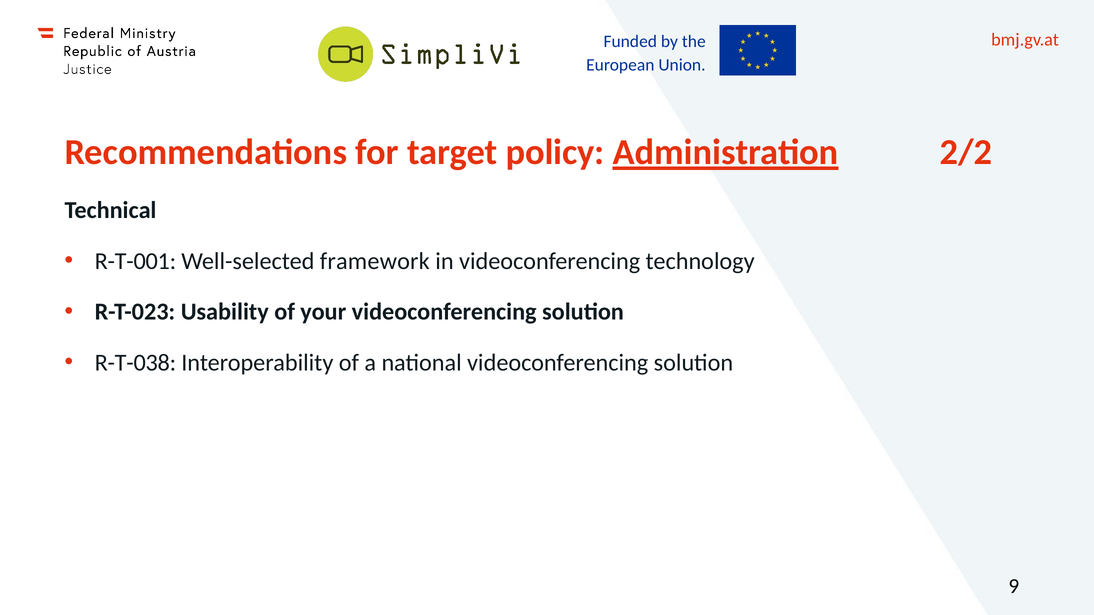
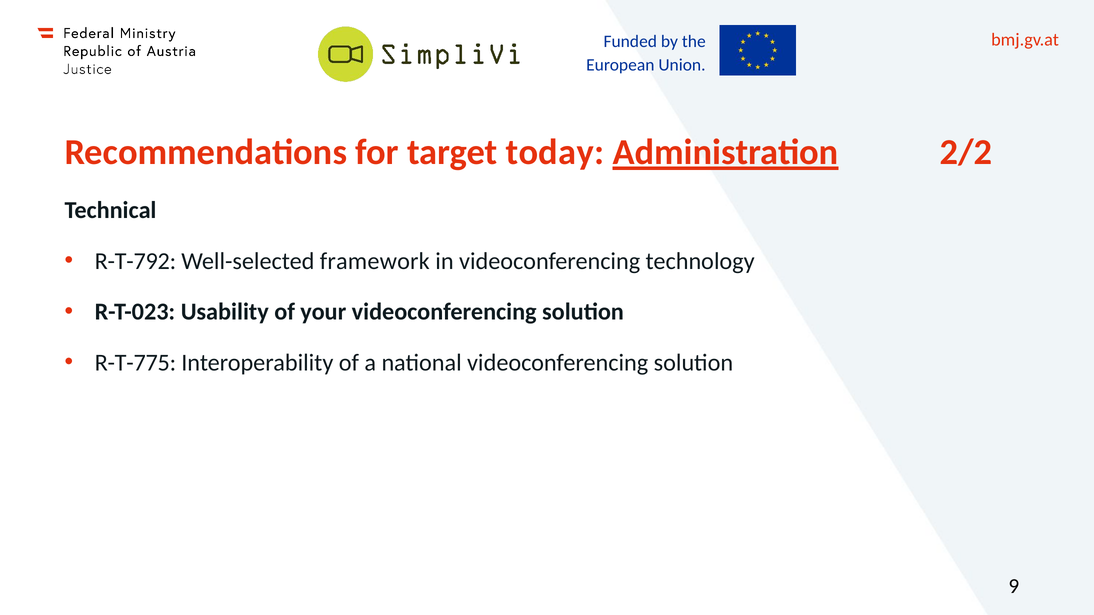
policy: policy -> today (555, 152)
R-T-001: R-T-001 -> R-T-792 (135, 261)
R-T-038: R-T-038 -> R-T-775 (135, 363)
